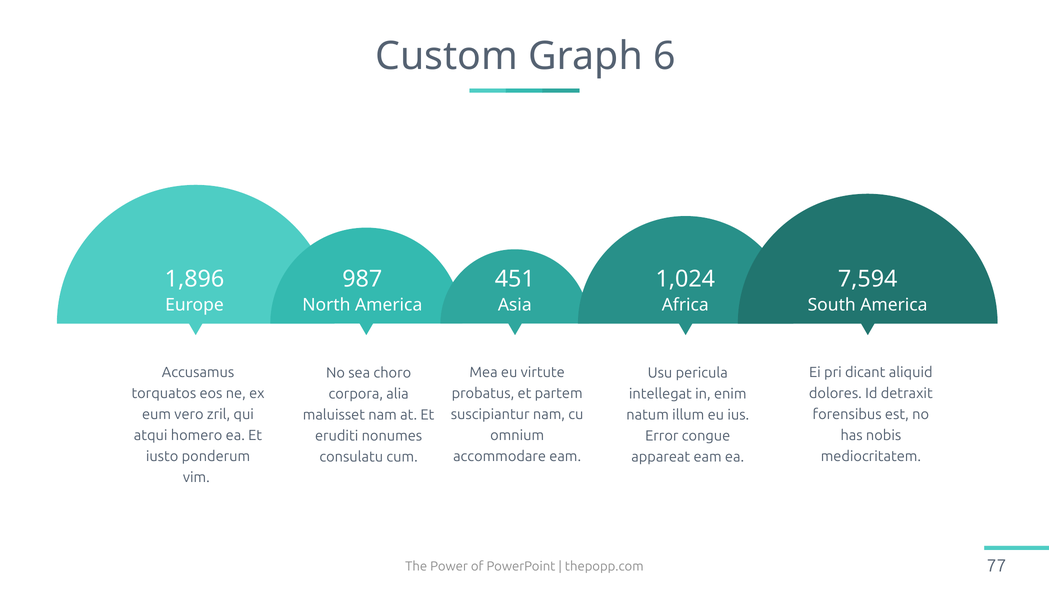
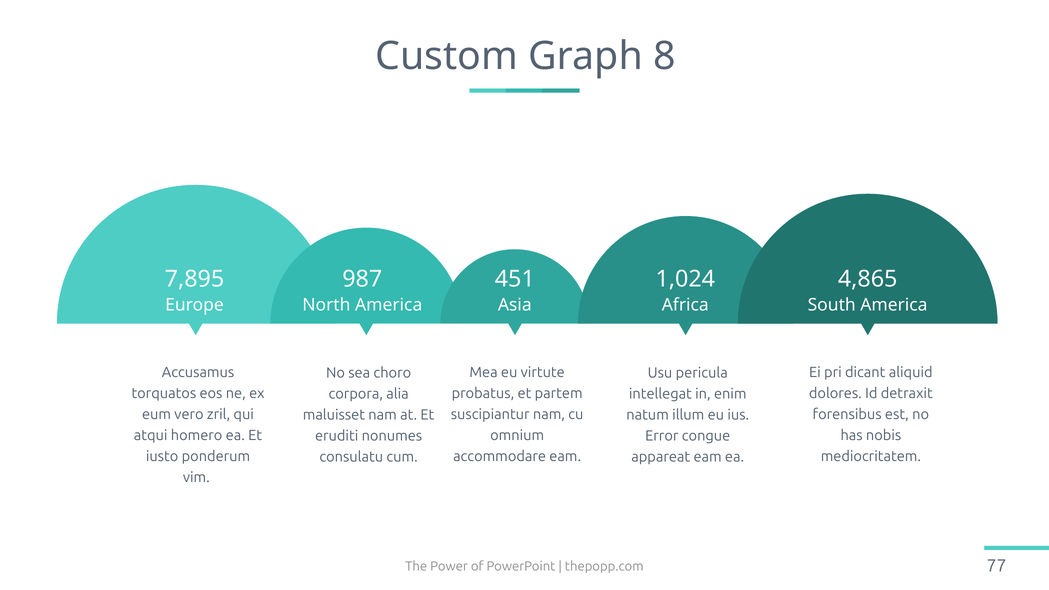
6: 6 -> 8 (664, 56)
1,896: 1,896 -> 7,895 (194, 279)
7,594: 7,594 -> 4,865 (868, 279)
